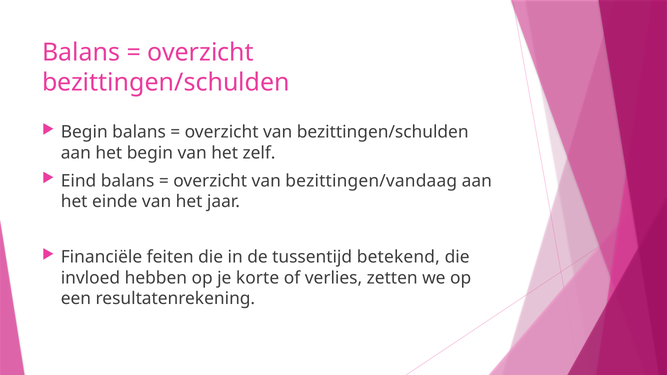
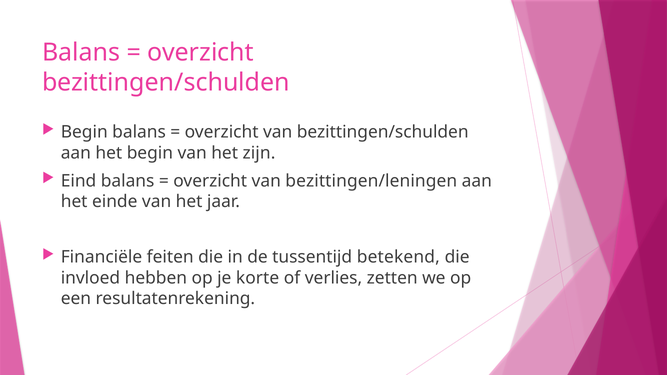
zelf: zelf -> zijn (259, 153)
bezittingen/vandaag: bezittingen/vandaag -> bezittingen/leningen (371, 181)
